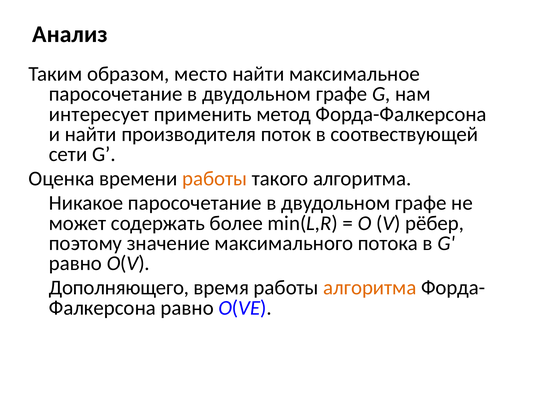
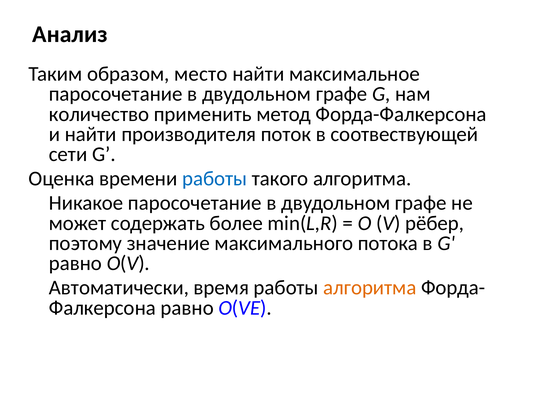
интересует: интересует -> количество (99, 114)
работы colour: orange -> blue (215, 178)
Дополняющего: Дополняющего -> Автоматически (119, 287)
